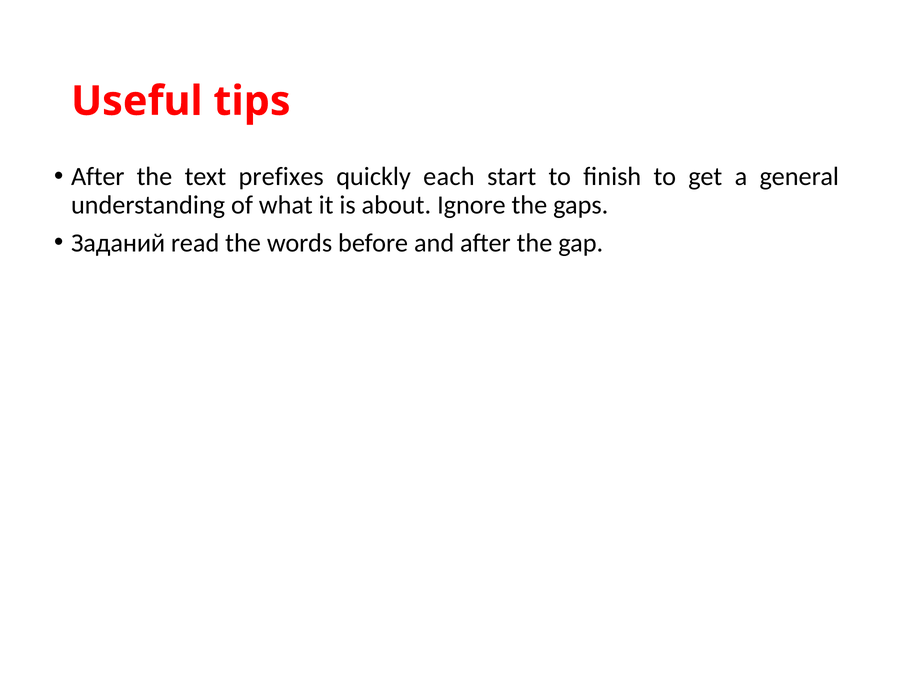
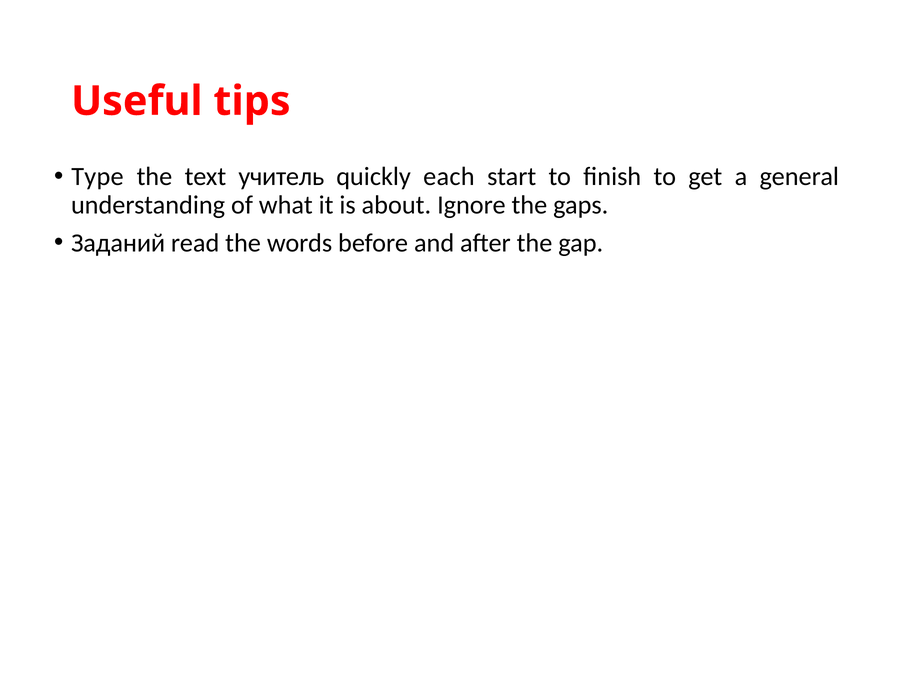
After: After -> Type (97, 176)
prefixes: prefixes -> учитель (281, 176)
